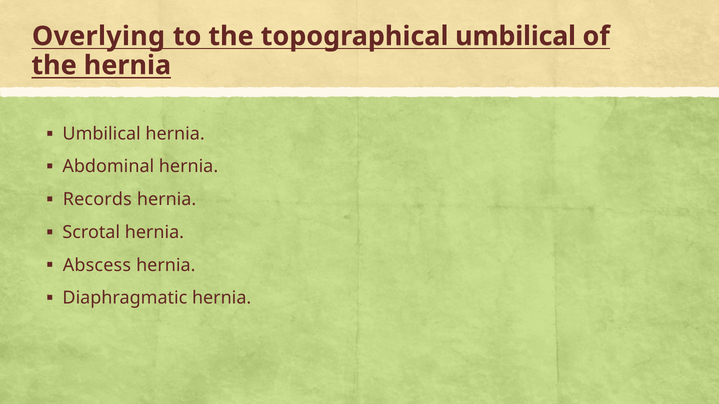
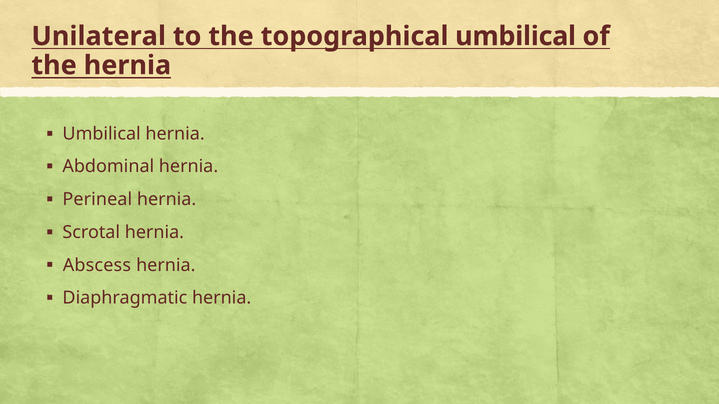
Overlying: Overlying -> Unilateral (99, 36)
Records: Records -> Perineal (97, 200)
